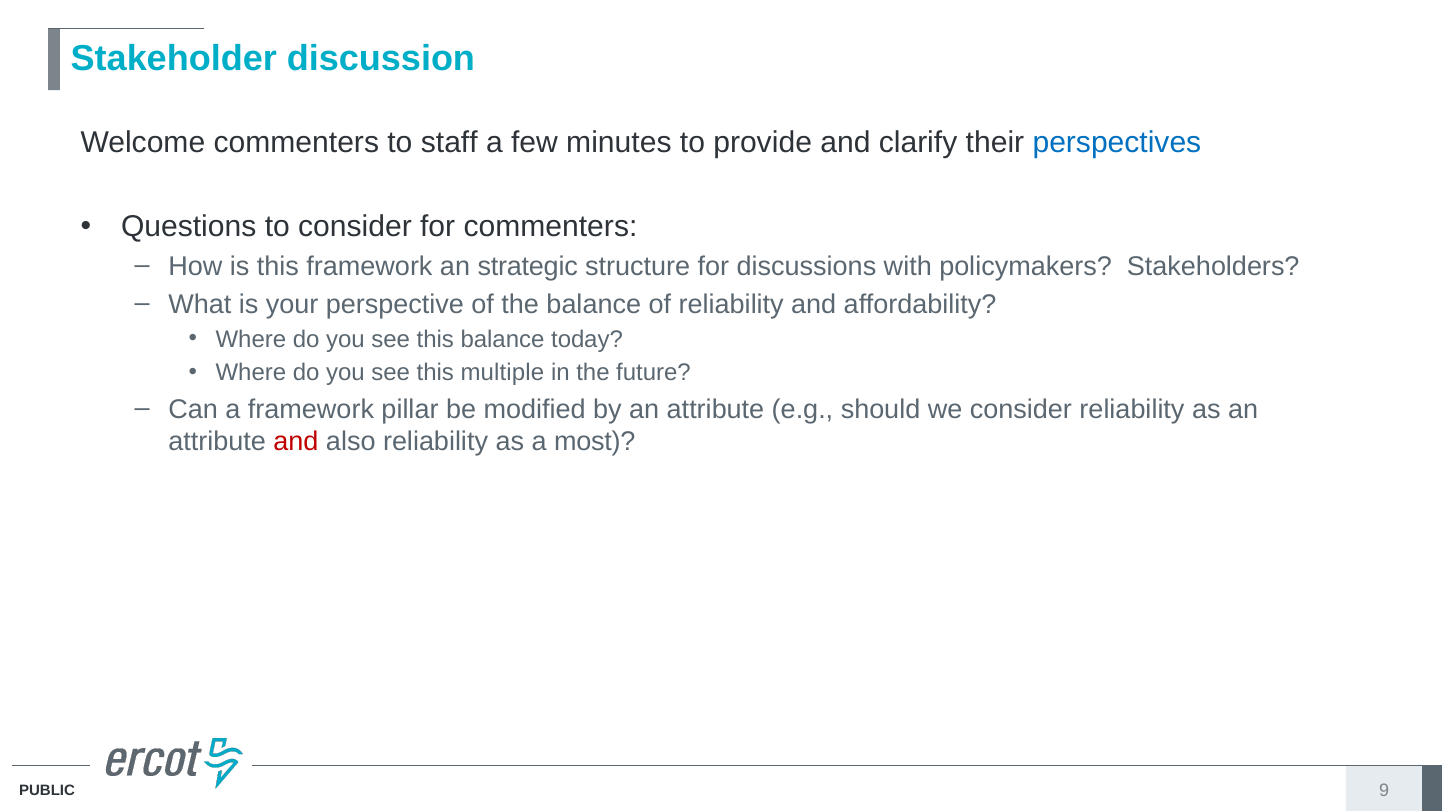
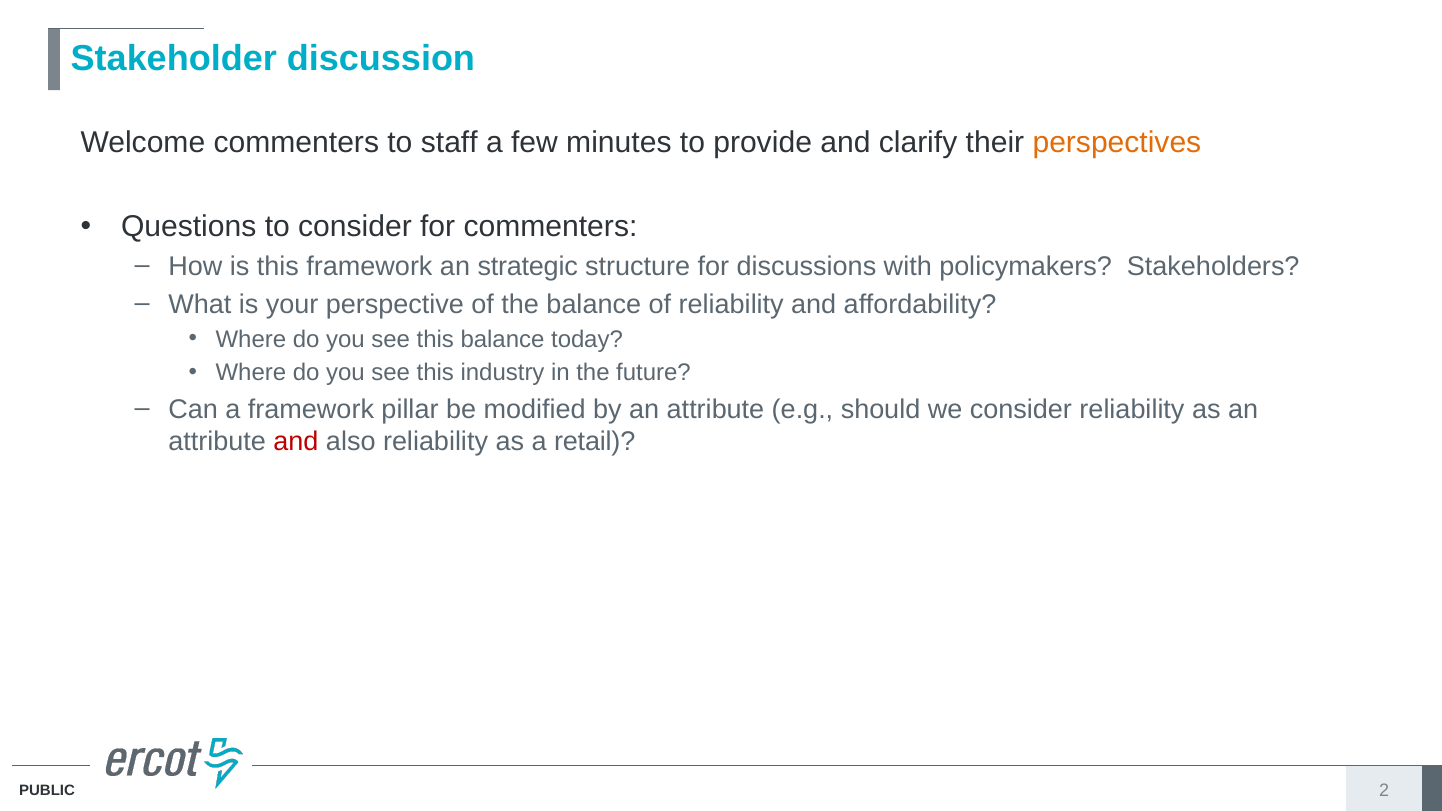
perspectives colour: blue -> orange (1117, 143)
multiple: multiple -> industry (503, 373)
most: most -> retail (595, 442)
9: 9 -> 2 (1384, 790)
